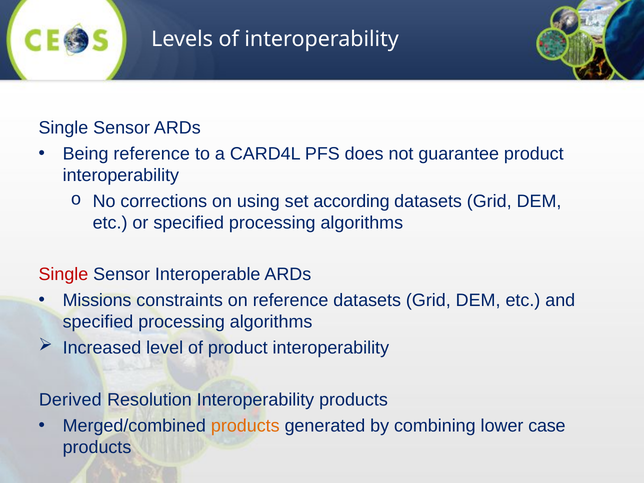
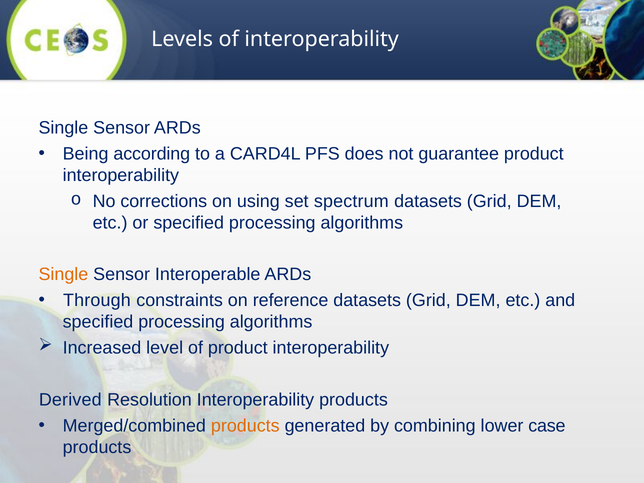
Being reference: reference -> according (152, 154)
according: according -> spectrum (351, 201)
Single colour: red -> orange (63, 275)
Missions: Missions -> Through (97, 300)
